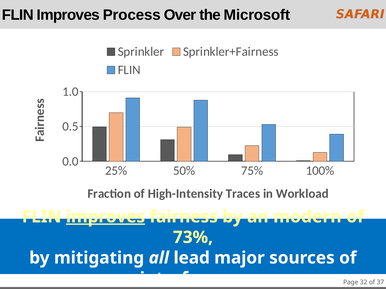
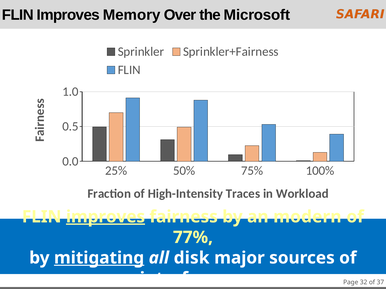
Process: Process -> Memory (132, 15)
73%: 73% -> 77% (193, 238)
mitigating underline: none -> present (99, 258)
lead: lead -> disk (192, 258)
